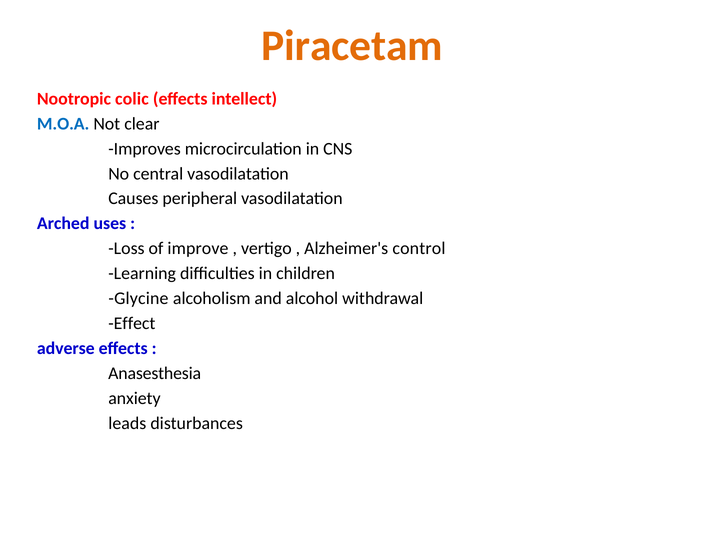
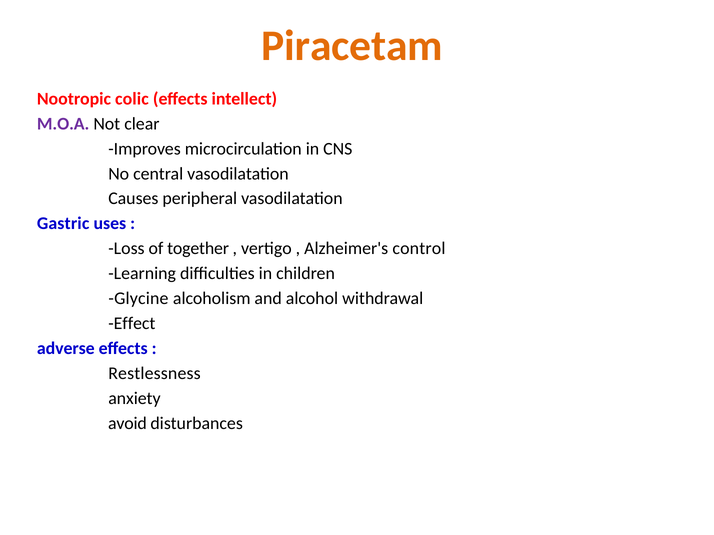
M.O.A colour: blue -> purple (63, 124)
Arched: Arched -> Gastric (63, 224)
improve: improve -> together (198, 249)
Anasesthesia: Anasesthesia -> Restlessness (154, 374)
leads: leads -> avoid (127, 424)
